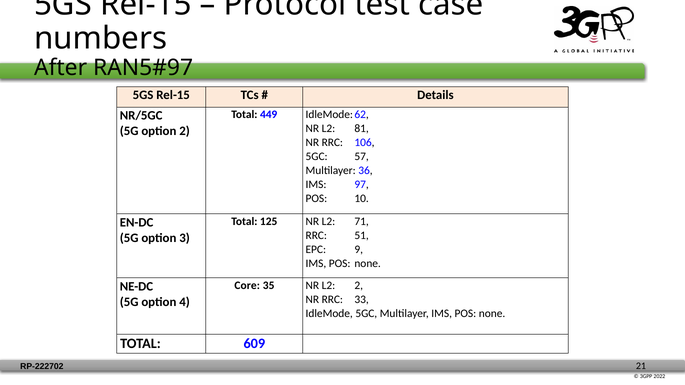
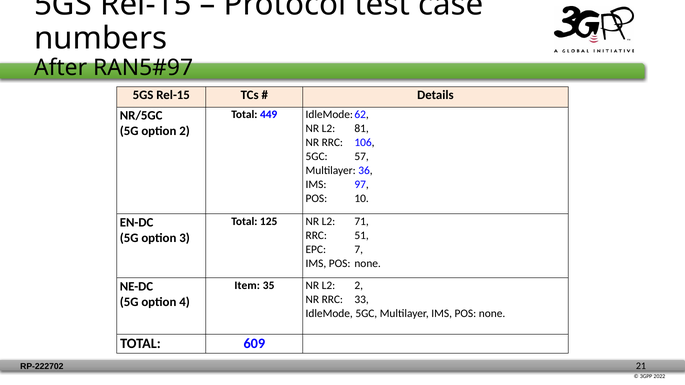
9: 9 -> 7 (359, 250)
Core: Core -> Item (247, 286)
